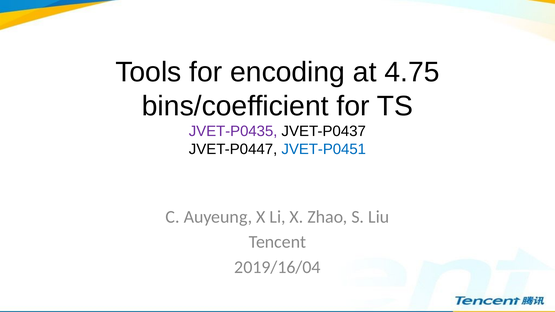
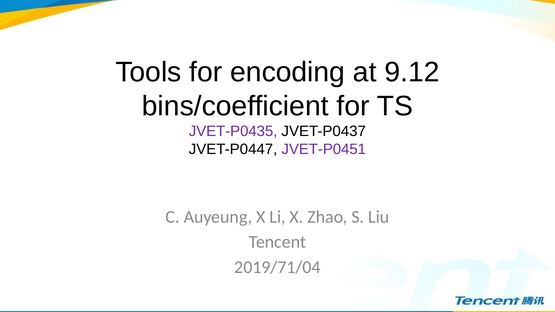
4.75: 4.75 -> 9.12 (412, 72)
JVET-P0451 colour: blue -> purple (324, 149)
2019/16/04: 2019/16/04 -> 2019/71/04 (277, 267)
